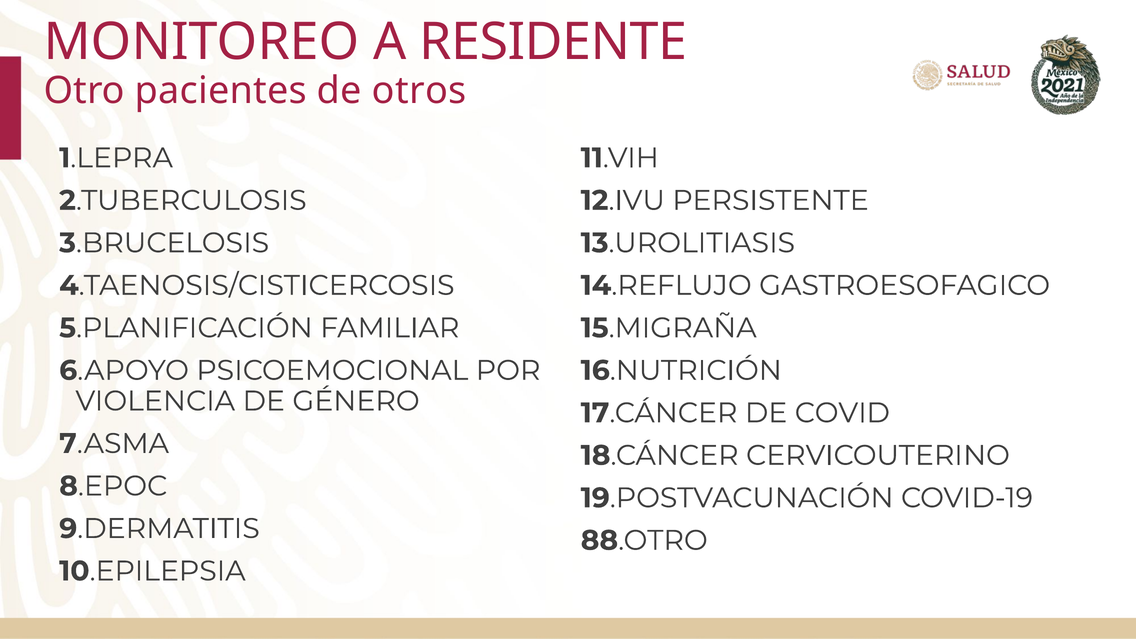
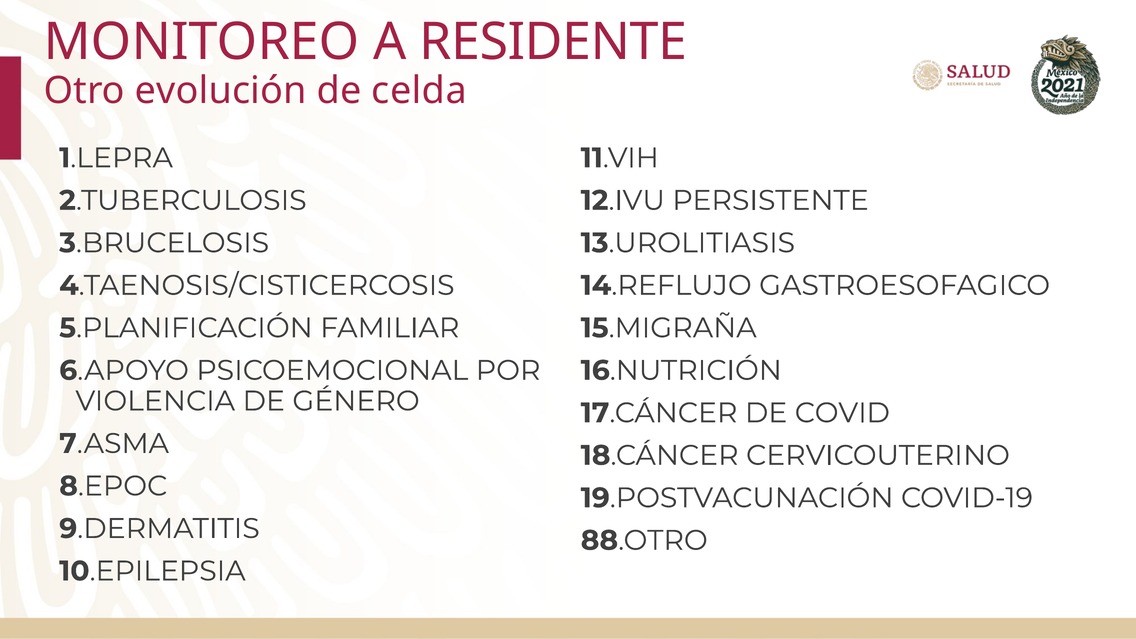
pacientes: pacientes -> evolución (221, 91)
otros: otros -> celda (419, 91)
